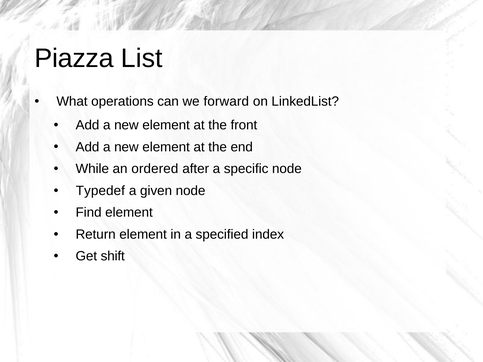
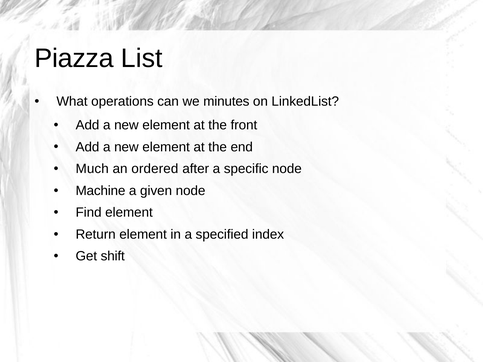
forward: forward -> minutes (226, 102)
While: While -> Much (92, 169)
Typedef: Typedef -> Machine (101, 191)
